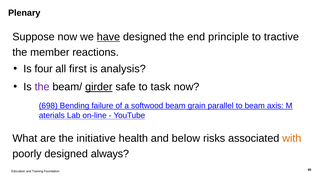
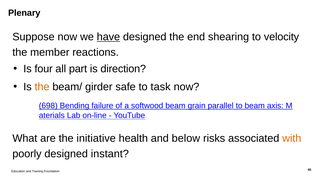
principle: principle -> shearing (229, 37)
tractive: tractive -> velocity (281, 37)
first: first -> part (78, 69)
analysis: analysis -> direction (123, 69)
the colour: purple -> orange (42, 87)
girder underline: present -> none (99, 87)
always: always -> instant (110, 153)
